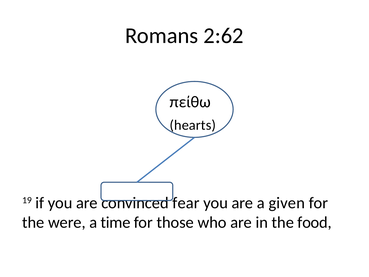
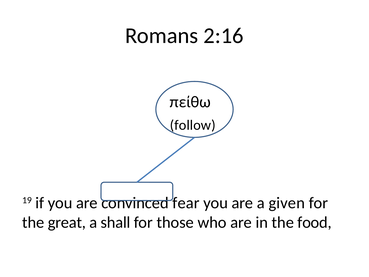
2:62: 2:62 -> 2:16 (223, 36)
hearts: hearts -> follow (193, 125)
were: were -> great (67, 222)
time: time -> shall (116, 222)
